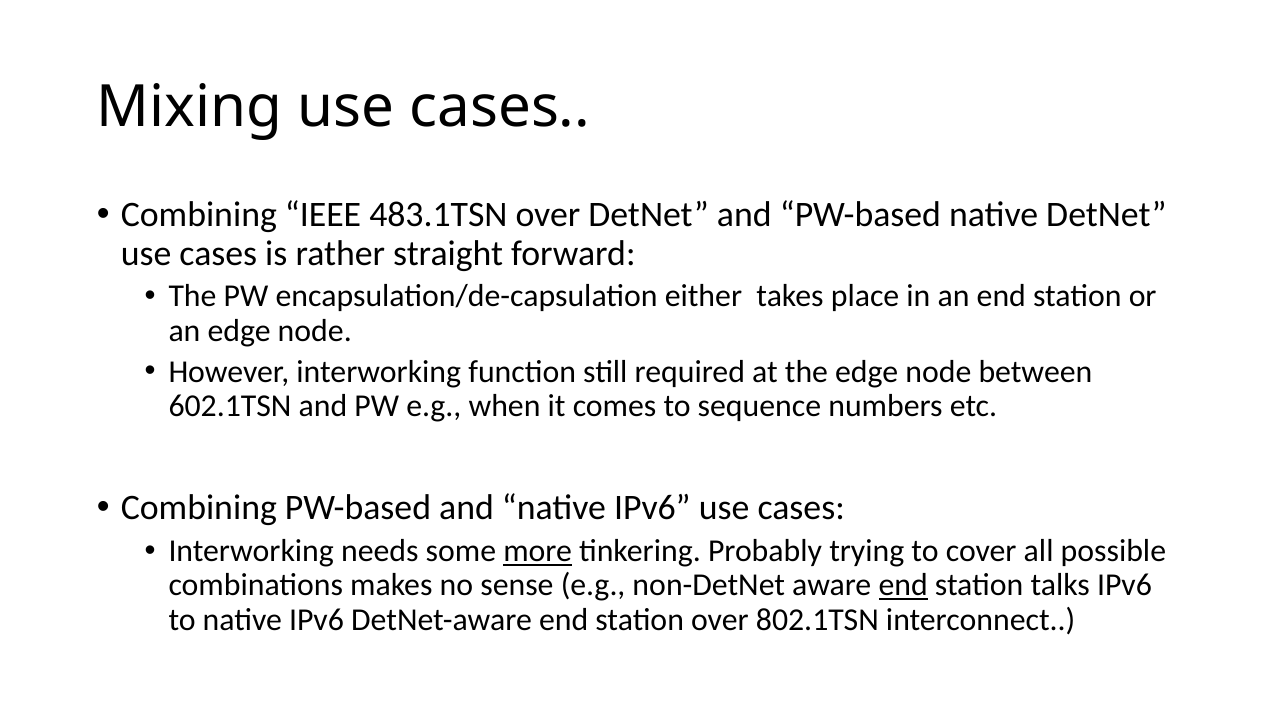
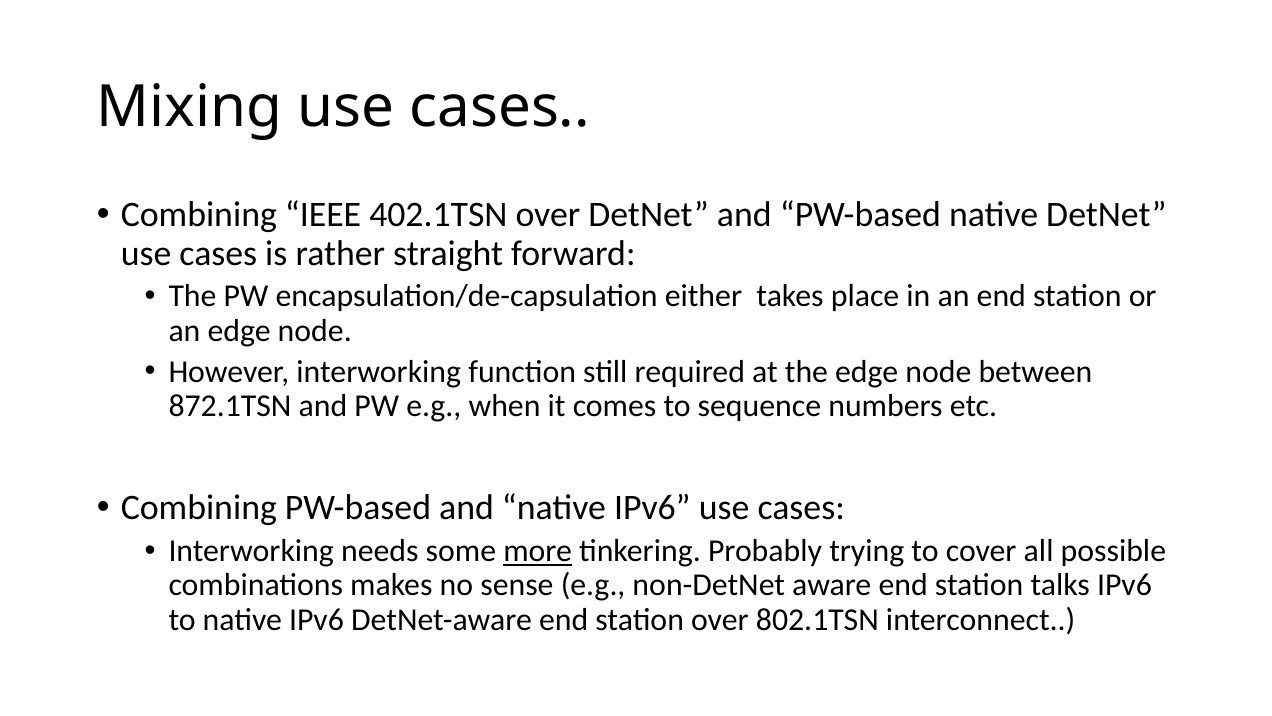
483.1TSN: 483.1TSN -> 402.1TSN (438, 214)
602.1TSN: 602.1TSN -> 872.1TSN (230, 406)
end underline: present -> none (903, 585)
